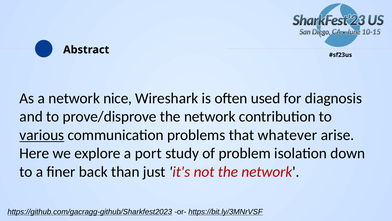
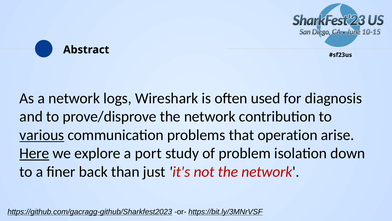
nice: nice -> logs (118, 98)
whatever: whatever -> operation (288, 135)
Here underline: none -> present (34, 153)
